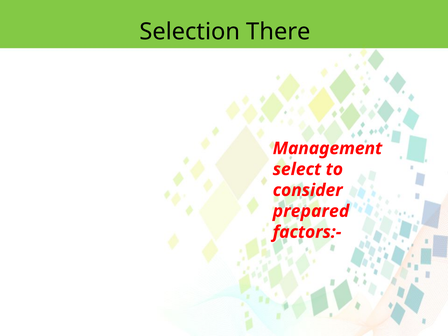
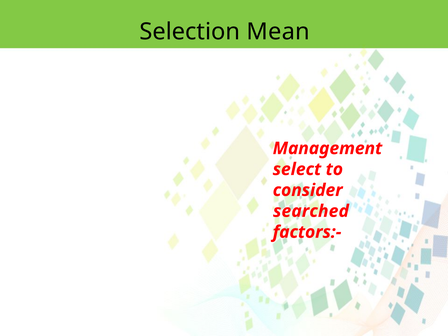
There: There -> Mean (278, 32)
prepared: prepared -> searched (311, 211)
